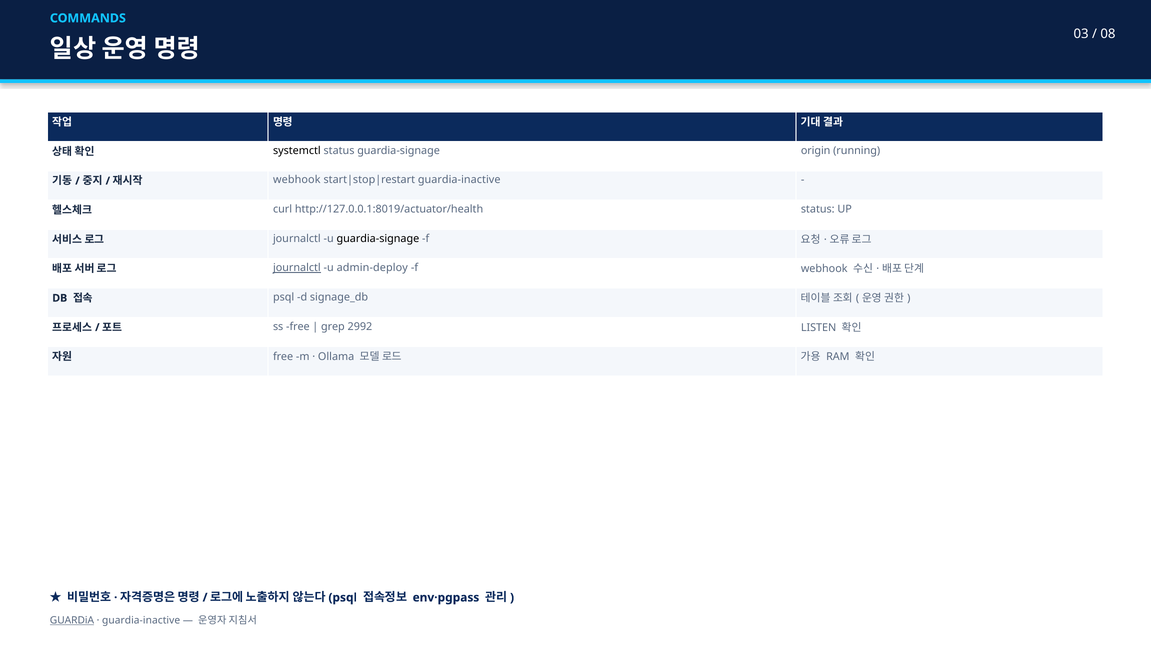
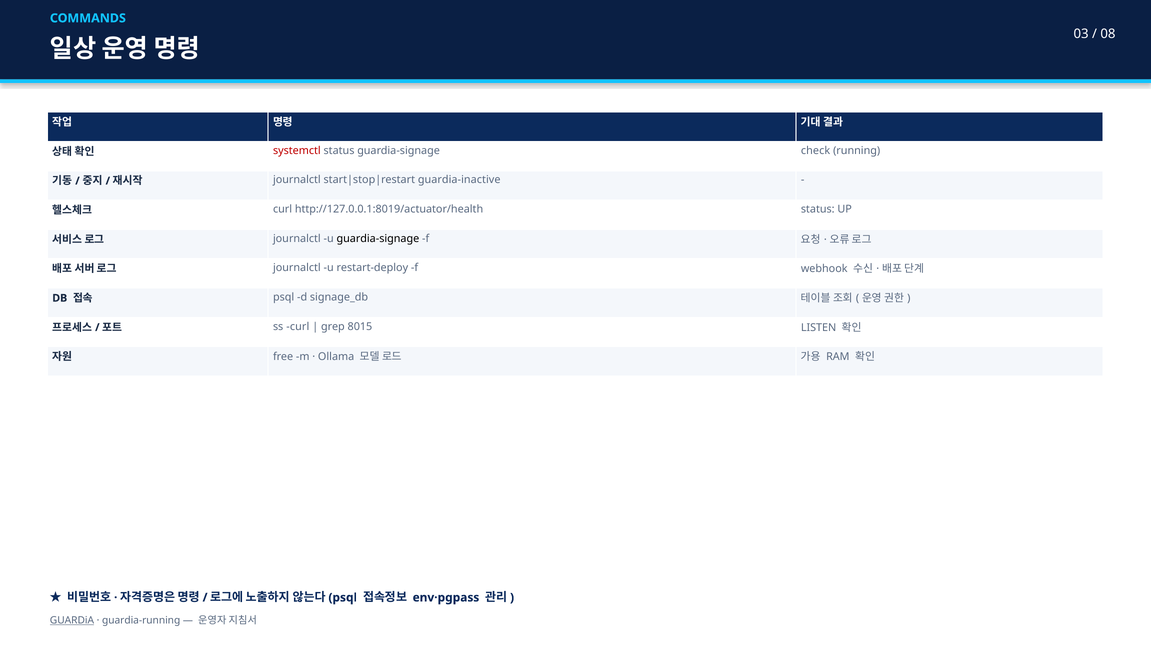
systemctl colour: black -> red (297, 151)
origin: origin -> check (816, 151)
webhook: webhook -> journalctl (297, 180)
journalctl underline: present -> none (297, 268)
admin-deploy: admin-deploy -> restart-deploy (372, 268)
ss free: free -> curl (298, 327)
2992: 2992 -> 8015 (360, 327)
guardia-inactive: guardia-inactive -> guardia-running (141, 621)
